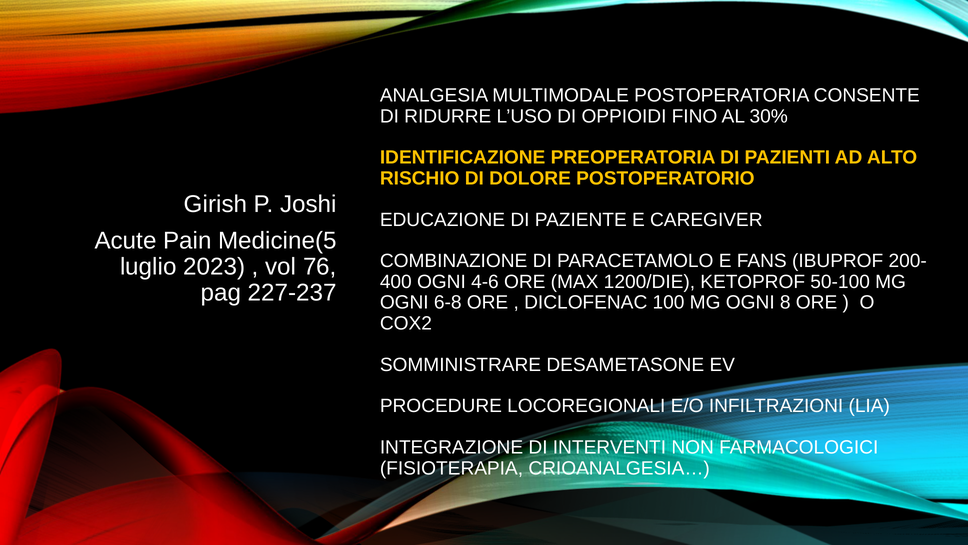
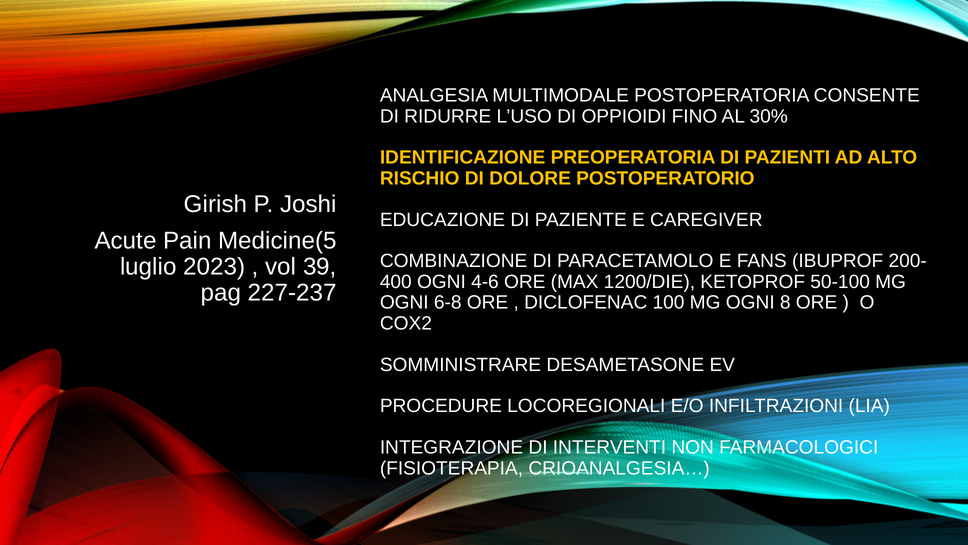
76: 76 -> 39 (320, 266)
